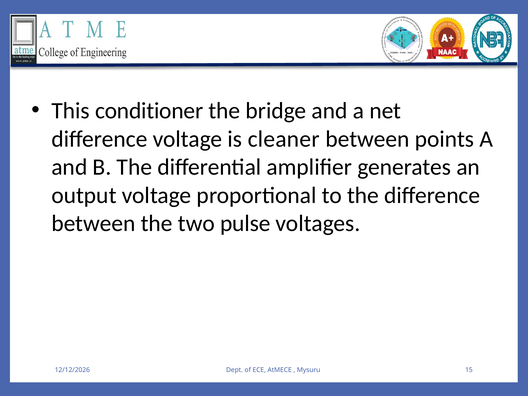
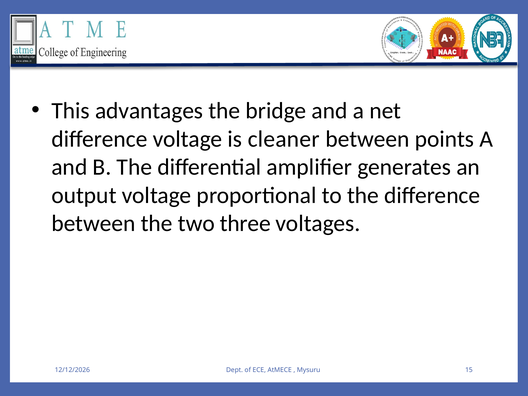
conditioner: conditioner -> advantages (149, 111)
pulse: pulse -> three (245, 224)
